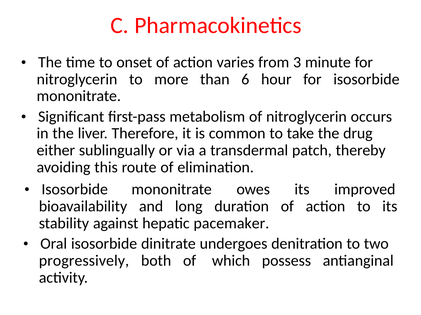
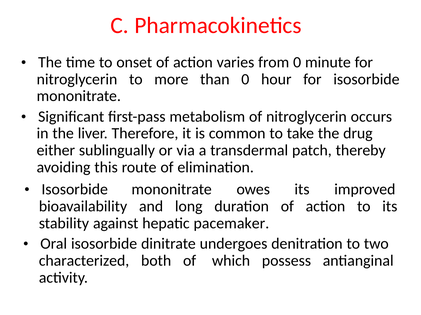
from 3: 3 -> 0 (297, 62)
than 6: 6 -> 0 (245, 79)
progressively: progressively -> characterized (84, 261)
